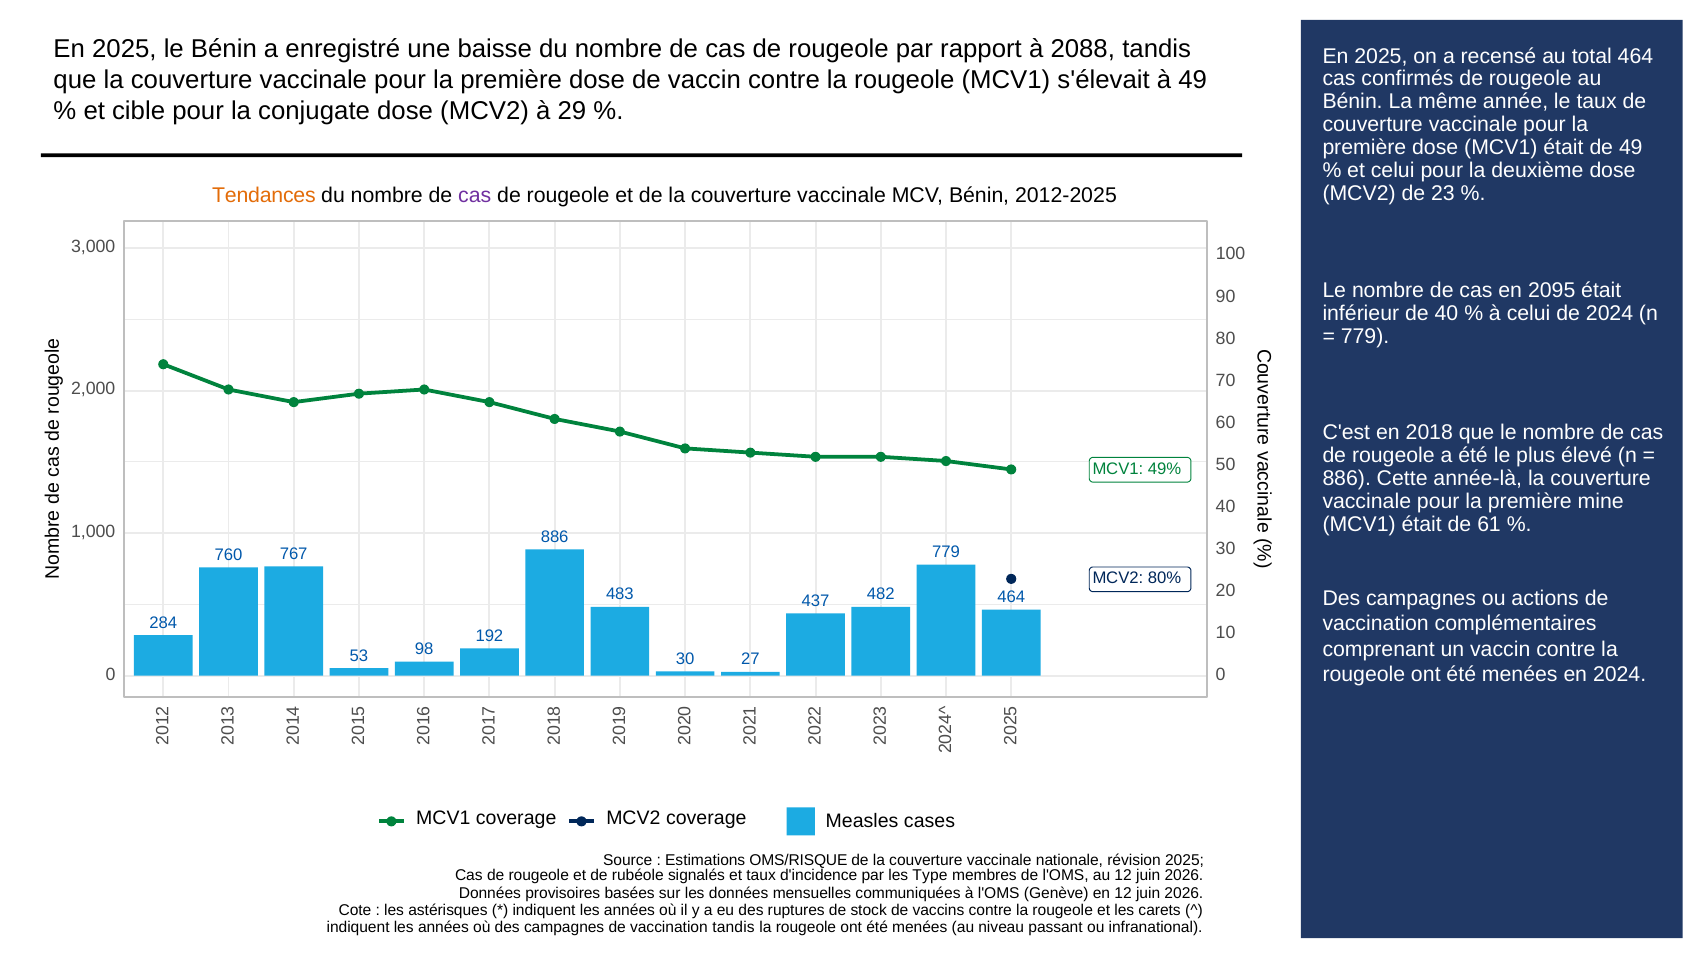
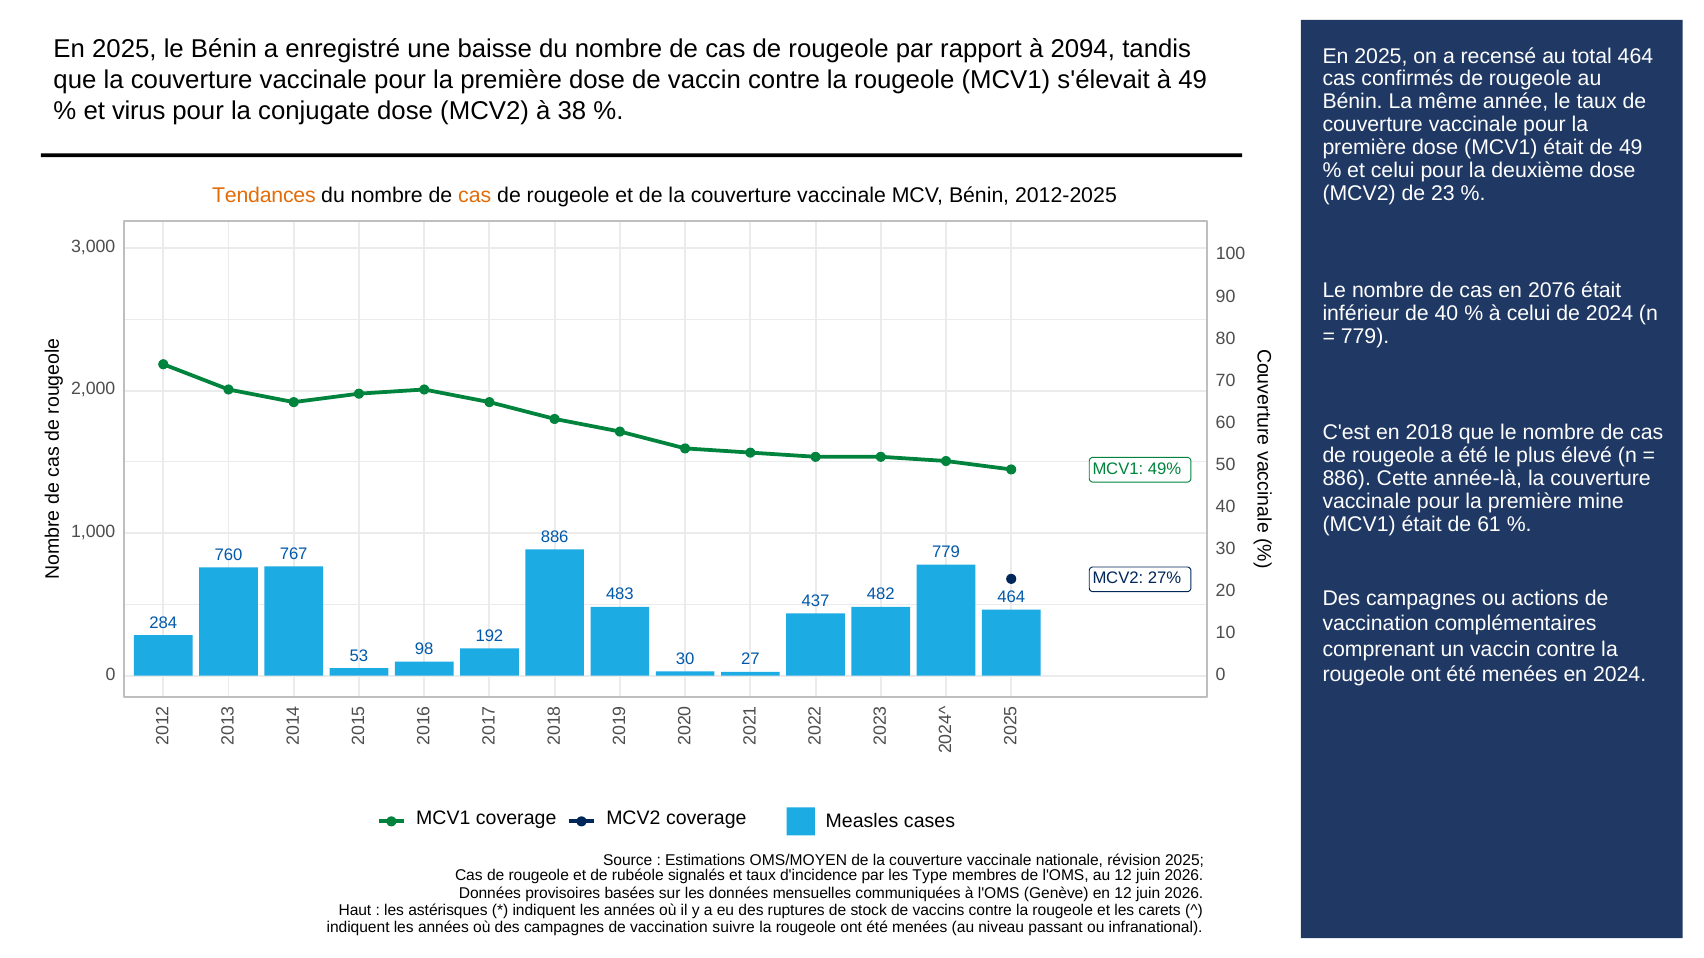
2088: 2088 -> 2094 (1083, 49)
cible: cible -> virus (139, 111)
29: 29 -> 38 (572, 111)
cas colour: purple -> orange (475, 196)
2095: 2095 -> 2076 (1552, 290)
80%: 80% -> 27% (1165, 579)
OMS/RISQUE: OMS/RISQUE -> OMS/MOYEN (798, 860)
Cote: Cote -> Haut (355, 911)
vaccination tandis: tandis -> suivre (734, 927)
